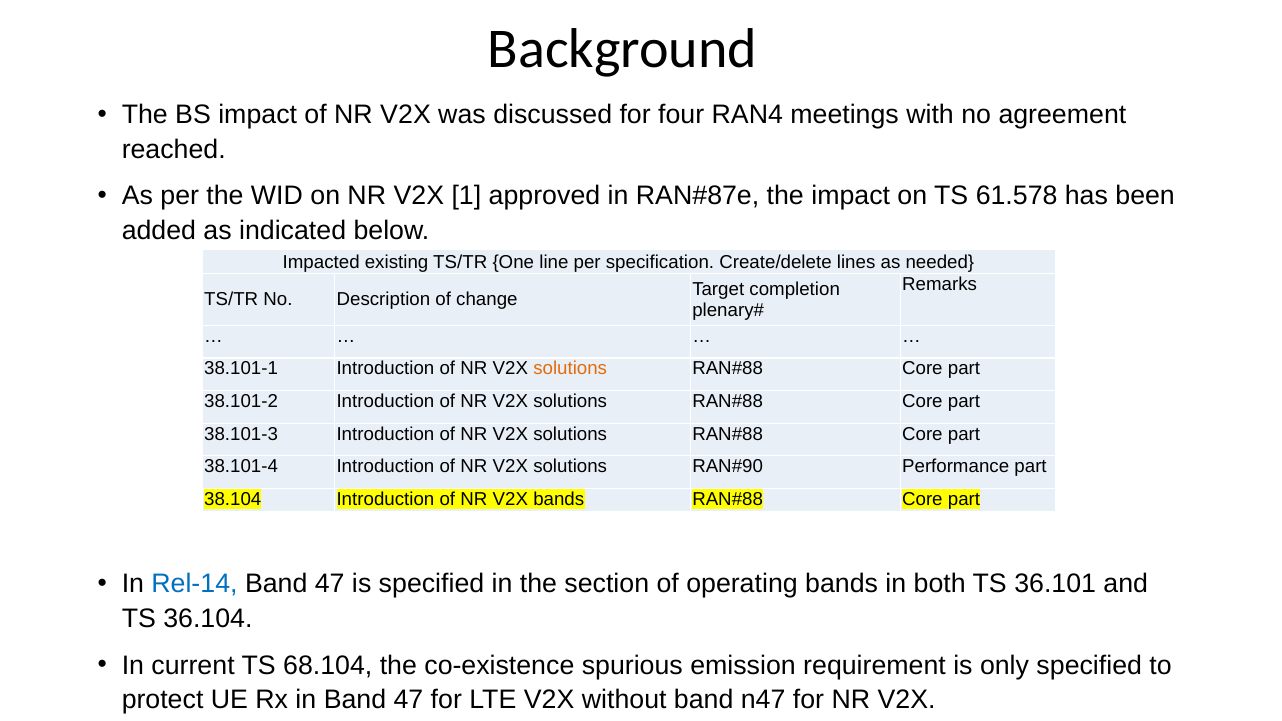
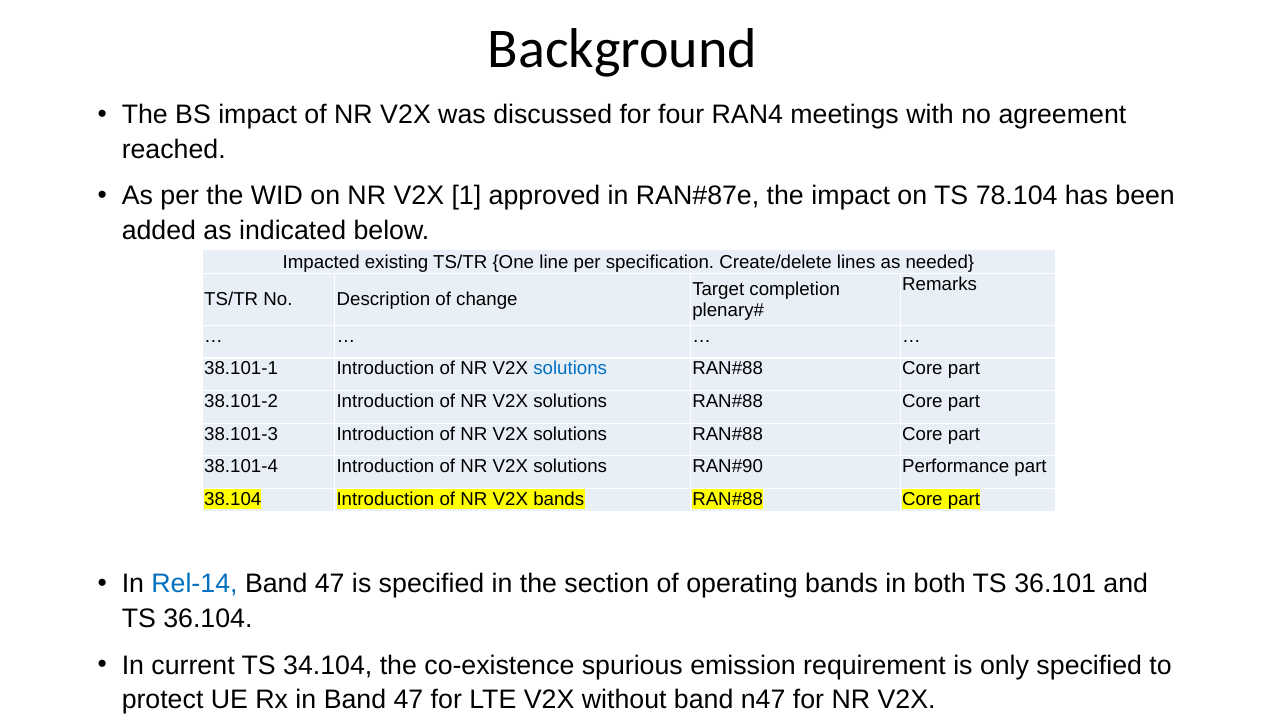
61.578: 61.578 -> 78.104 (1017, 196)
solutions colour: orange -> blue (570, 369)
68.104: 68.104 -> 34.104 (328, 665)
